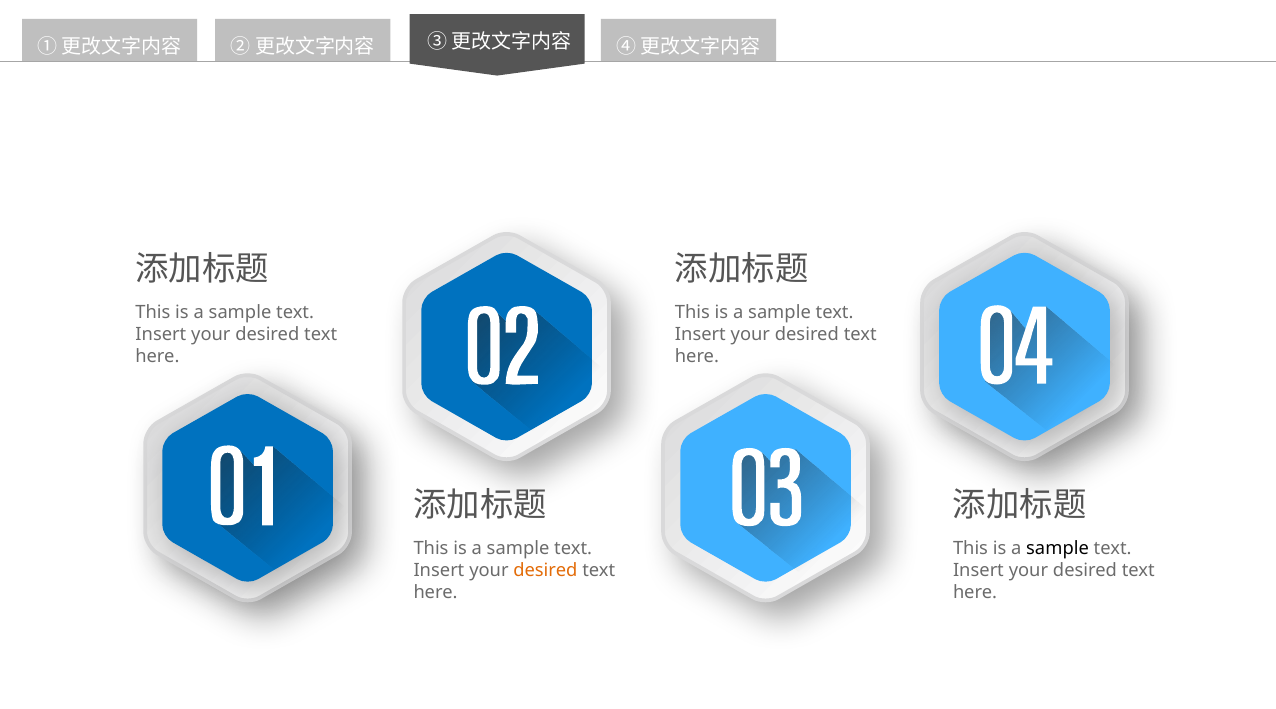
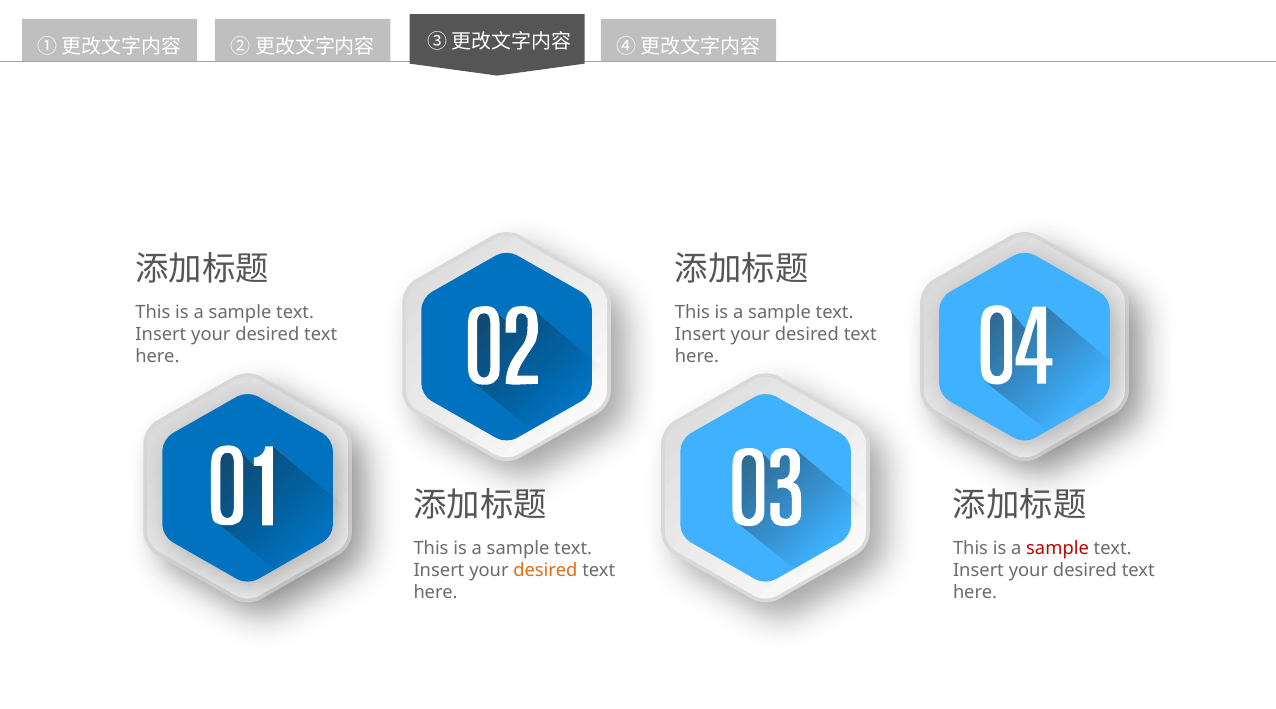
sample colour: black -> red (1058, 548)
